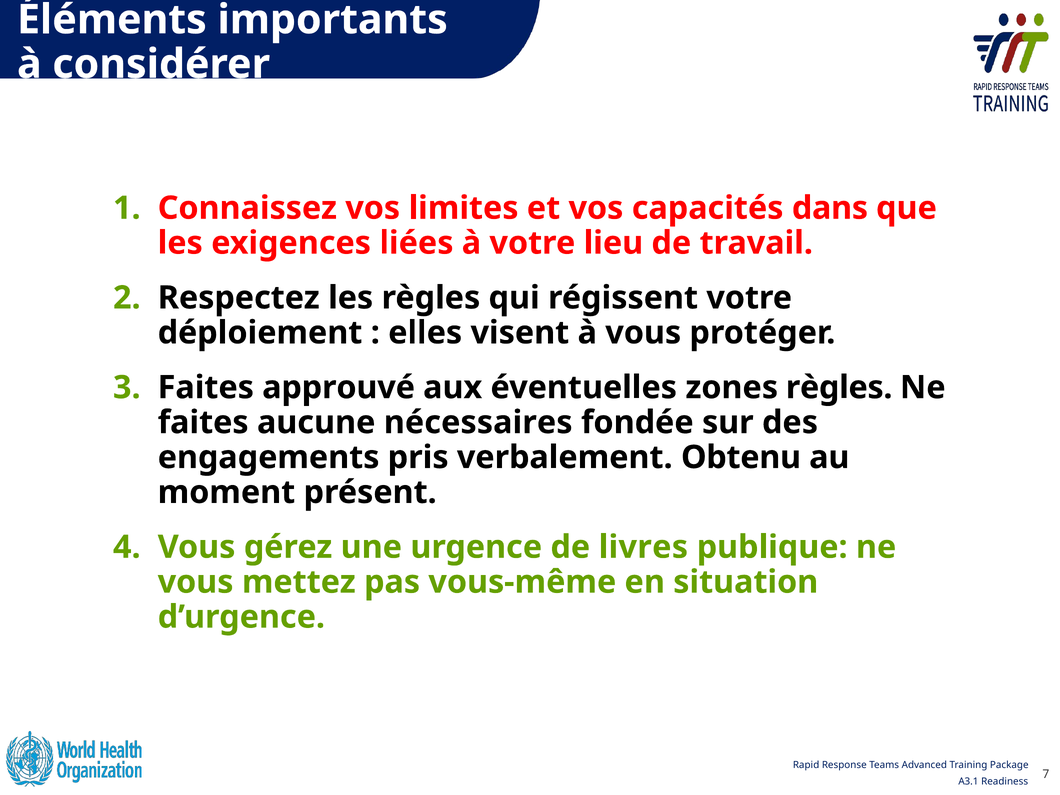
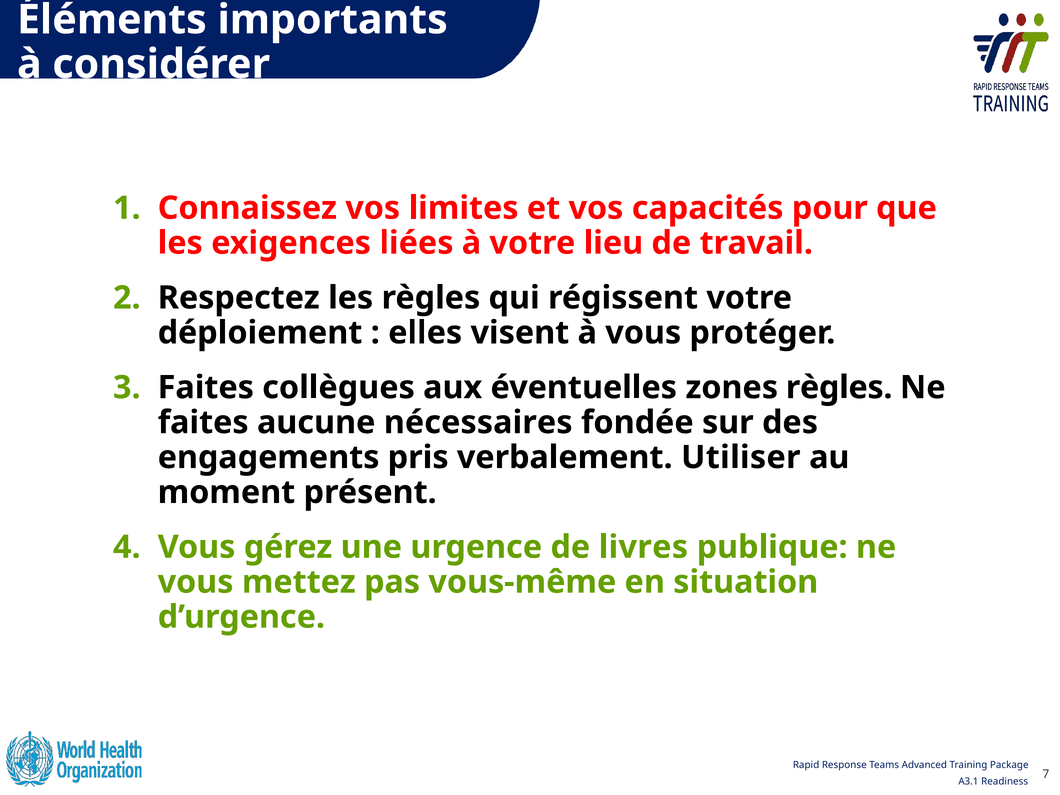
dans: dans -> pour (830, 208)
approuvé: approuvé -> collègues (339, 388)
Obtenu: Obtenu -> Utiliser (741, 457)
